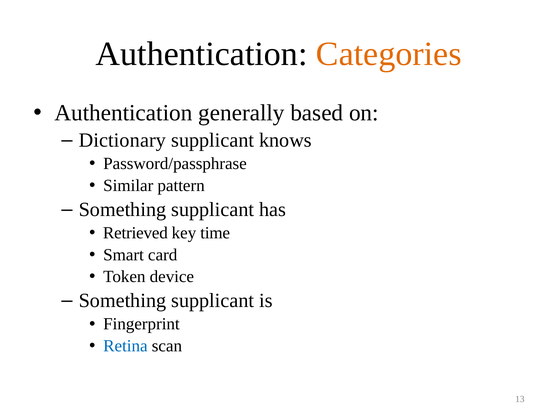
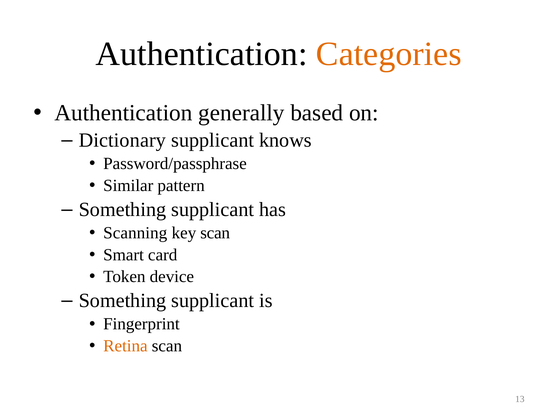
Retrieved: Retrieved -> Scanning (135, 233)
key time: time -> scan (215, 233)
Retina colour: blue -> orange (125, 346)
